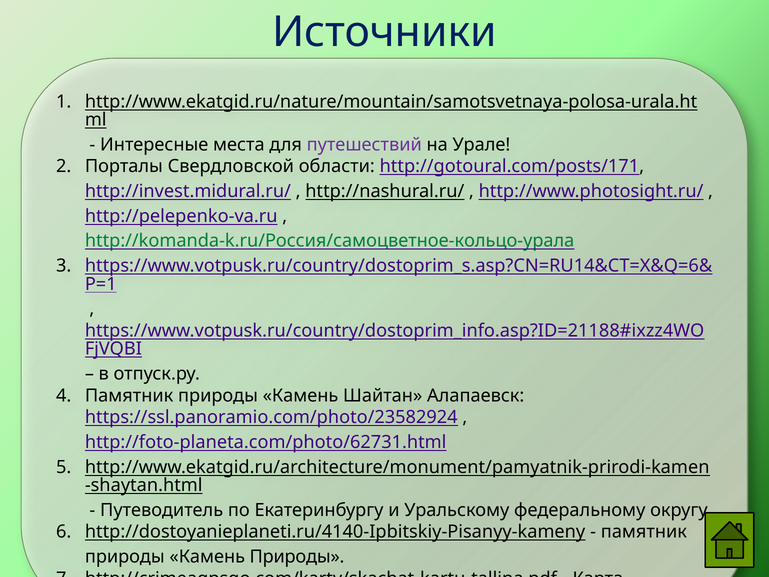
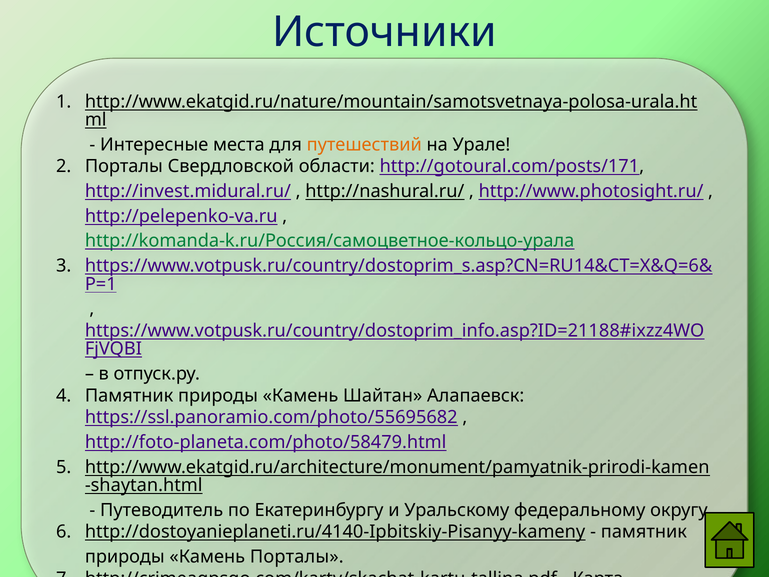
путешествий colour: purple -> orange (364, 145)
https://ssl.panoramio.com/photo/23582924: https://ssl.panoramio.com/photo/23582924 -> https://ssl.panoramio.com/photo/55695682 (271, 417)
http://foto-planeta.com/photo/62731.html: http://foto-planeta.com/photo/62731.html -> http://foto-planeta.com/photo/58479.html (266, 442)
Камень Природы: Природы -> Порталы (297, 557)
